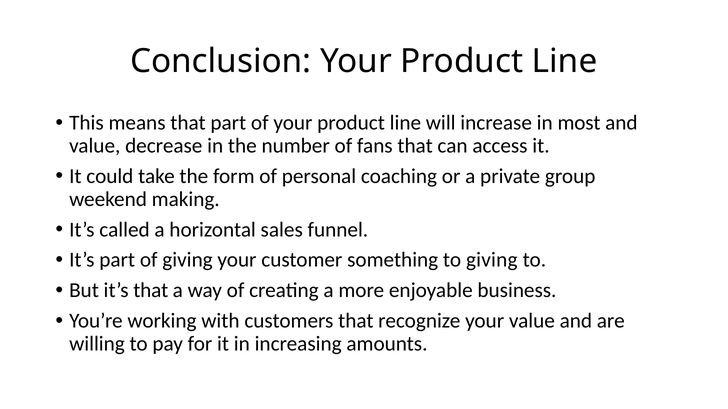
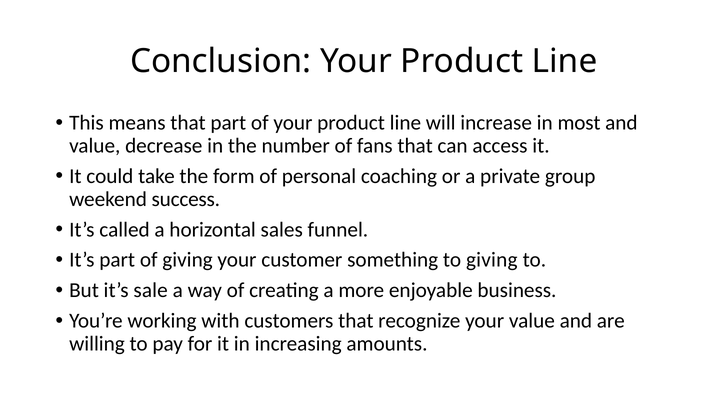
making: making -> success (186, 199)
it’s that: that -> sale (151, 291)
